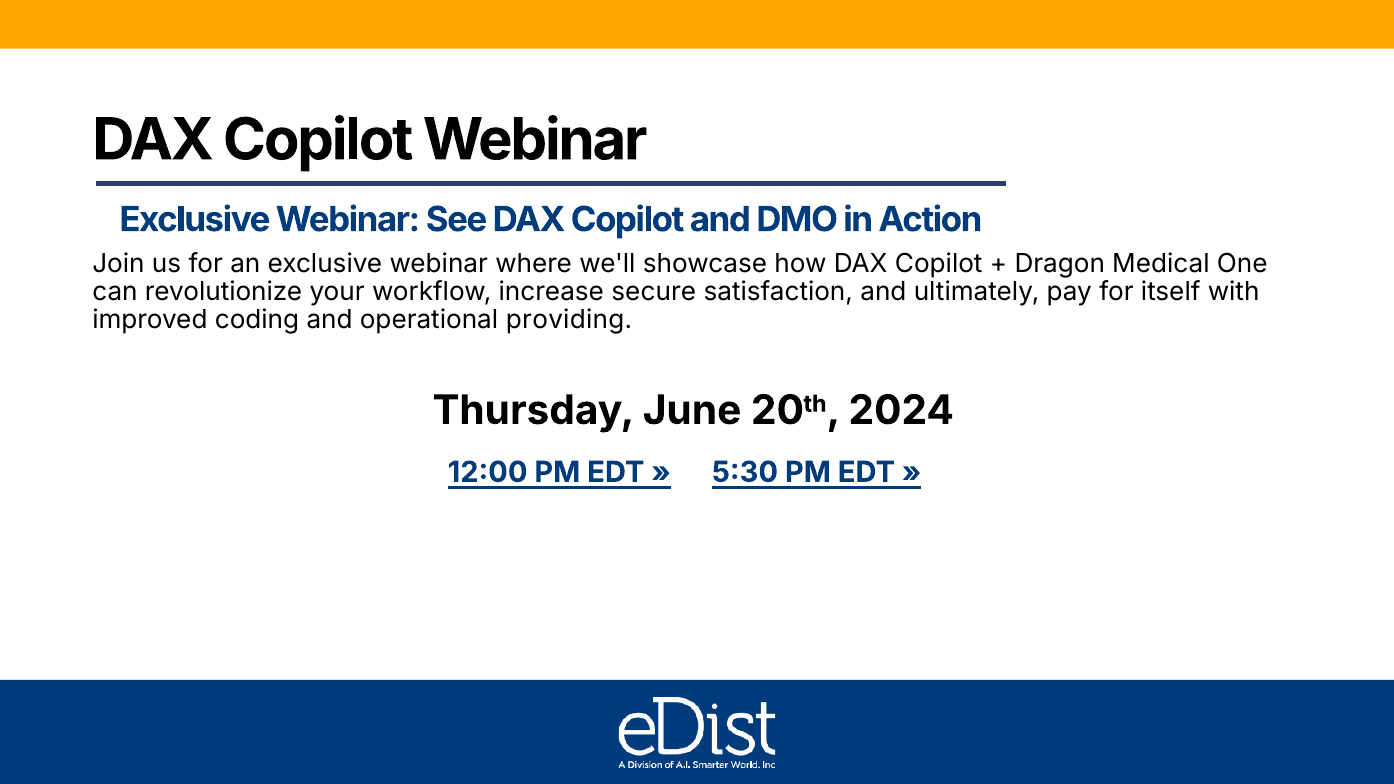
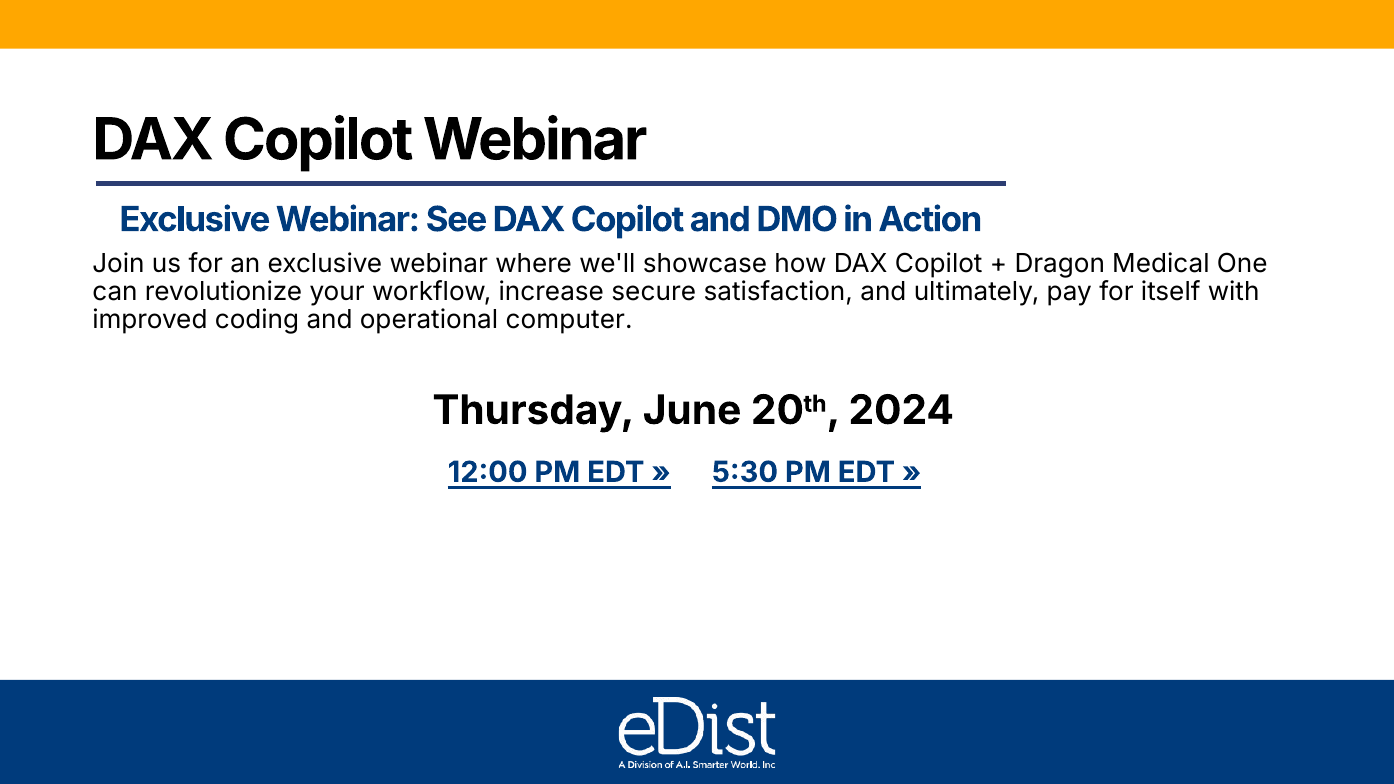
providing: providing -> computer (569, 320)
